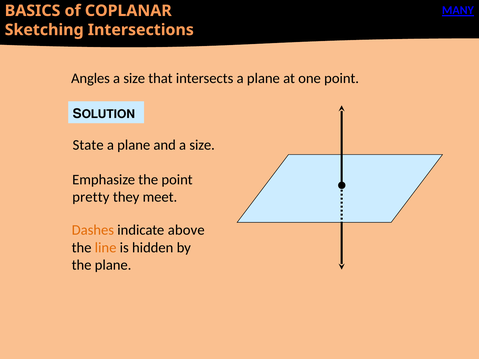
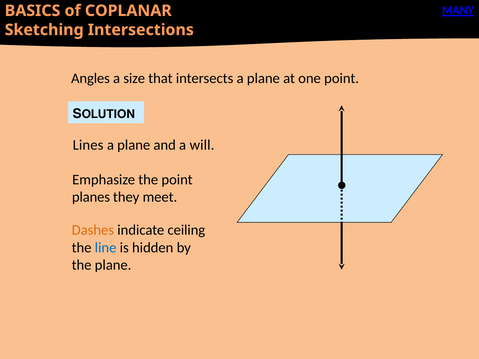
State: State -> Lines (88, 145)
and a size: size -> will (202, 145)
pretty: pretty -> planes (91, 197)
above: above -> ceiling (186, 230)
line colour: orange -> blue (106, 248)
